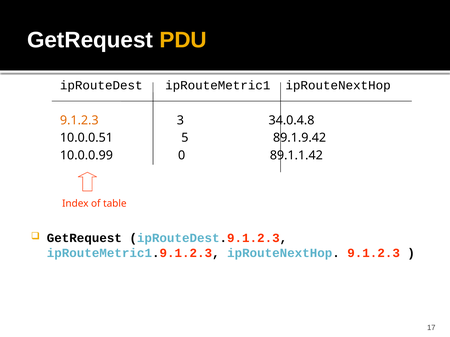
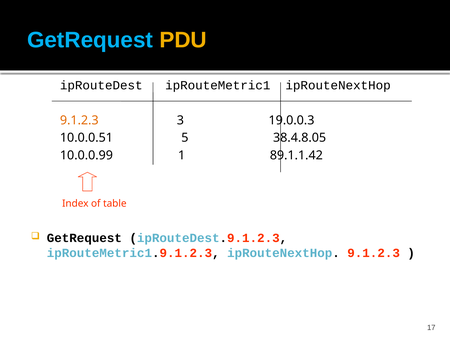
GetRequest colour: white -> light blue (90, 40)
34.0.4.8: 34.0.4.8 -> 19.0.0.3 (291, 121)
89.1.9.42: 89.1.9.42 -> 38.4.8.05 (300, 138)
0: 0 -> 1 (182, 156)
